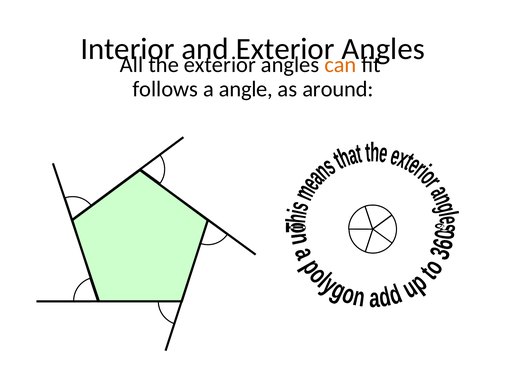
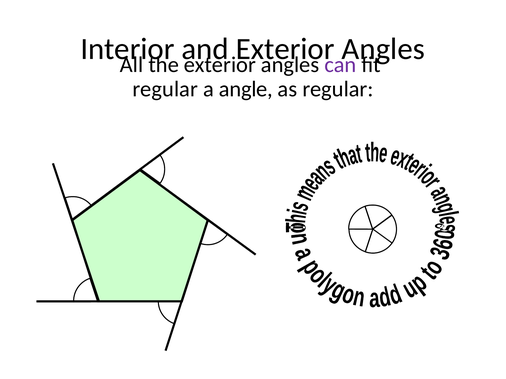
can colour: orange -> purple (340, 65)
follows: follows -> regular (165, 89)
as around: around -> regular (338, 89)
